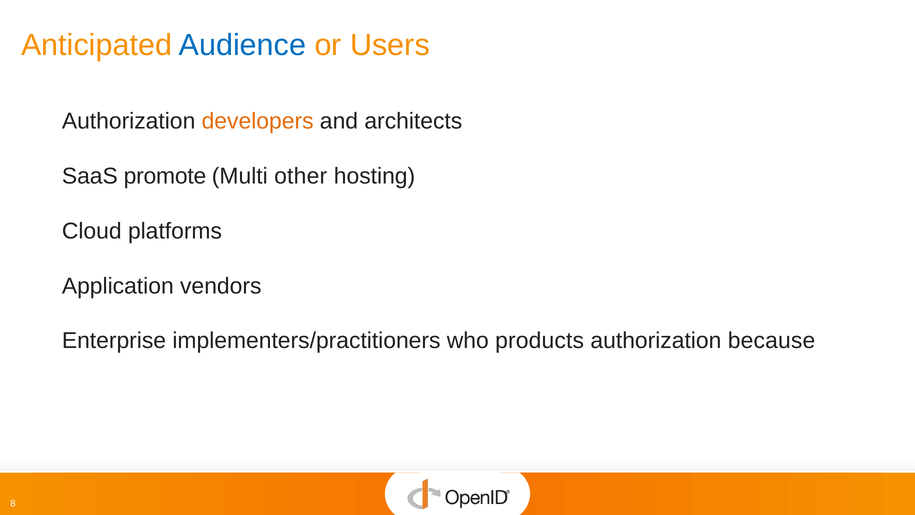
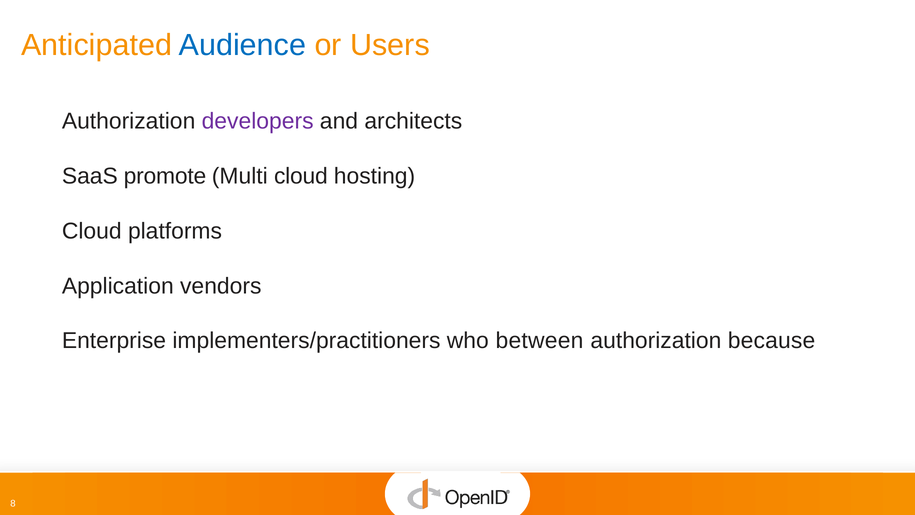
developers colour: orange -> purple (258, 121)
Multi other: other -> cloud (301, 176)
products: products -> between (540, 341)
